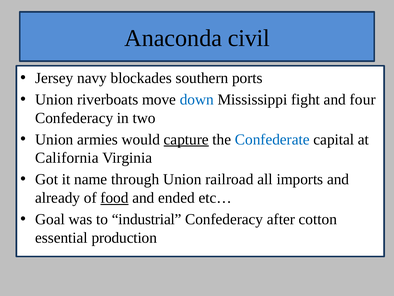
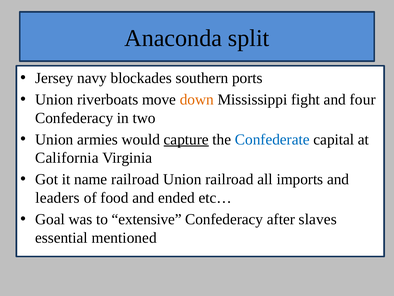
civil: civil -> split (249, 38)
down colour: blue -> orange (197, 99)
name through: through -> railroad (135, 179)
already: already -> leaders (58, 197)
food underline: present -> none (114, 197)
industrial: industrial -> extensive (147, 219)
cotton: cotton -> slaves (318, 219)
production: production -> mentioned (124, 237)
